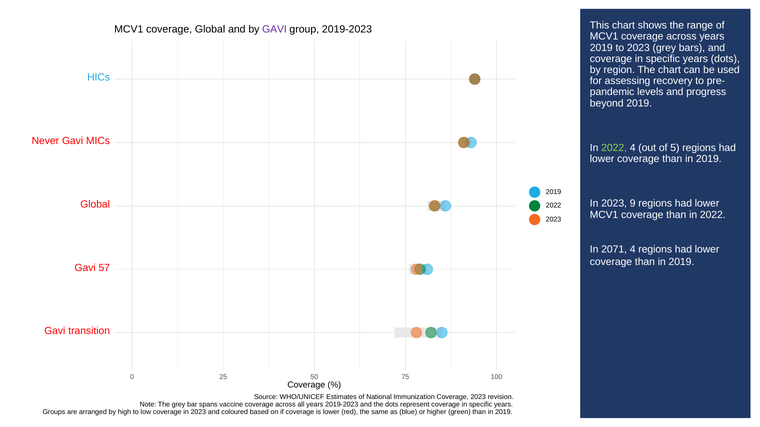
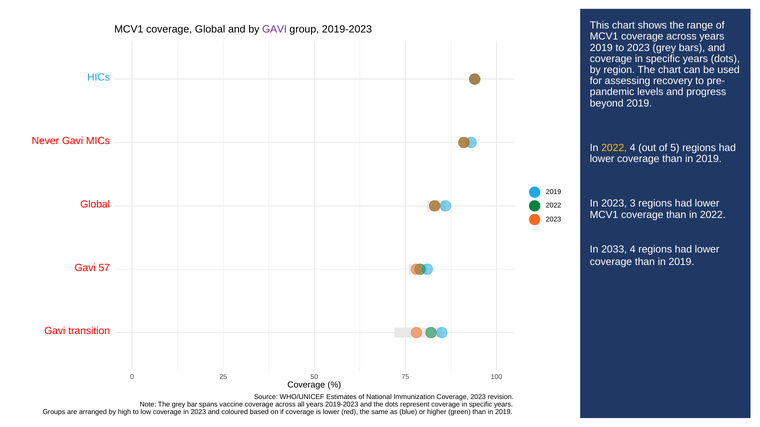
2022 colour: light green -> yellow (614, 148)
9: 9 -> 3 (633, 204)
2071: 2071 -> 2033 (614, 250)
